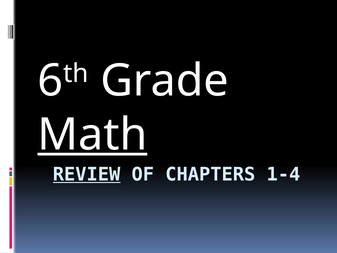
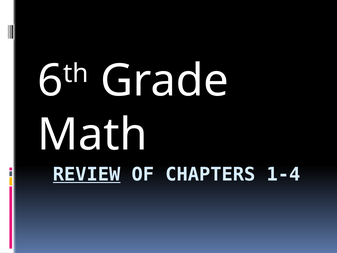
Math underline: present -> none (92, 135)
